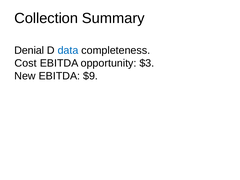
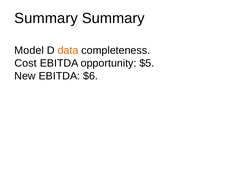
Collection: Collection -> Summary (46, 18)
Denial: Denial -> Model (29, 50)
data colour: blue -> orange (68, 50)
$3: $3 -> $5 (147, 63)
$9: $9 -> $6 (91, 76)
